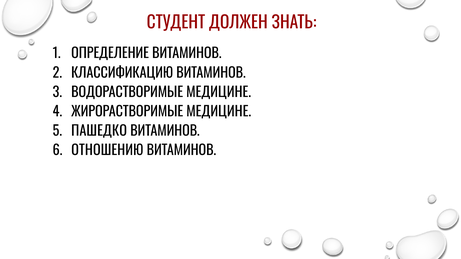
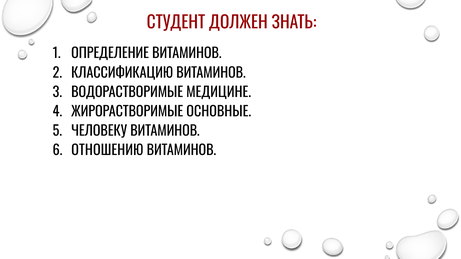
ЖИРОРАСТВОРИМЫЕ МЕДИЦИНЕ: МЕДИЦИНЕ -> ОСНОВНЫЕ (219, 112)
ПАШЕДКО: ПАШЕДКО -> ЧЕЛОВЕКУ (99, 131)
